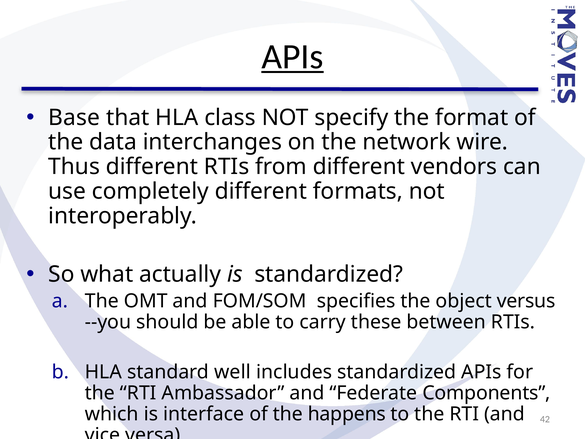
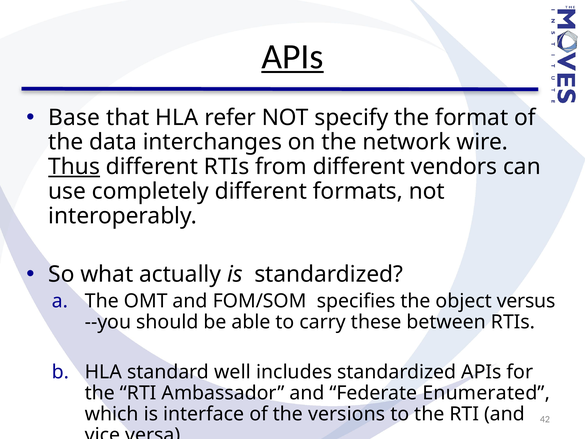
class: class -> refer (230, 117)
Thus underline: none -> present (74, 167)
Components: Components -> Enumerated (486, 393)
happens: happens -> versions (347, 414)
